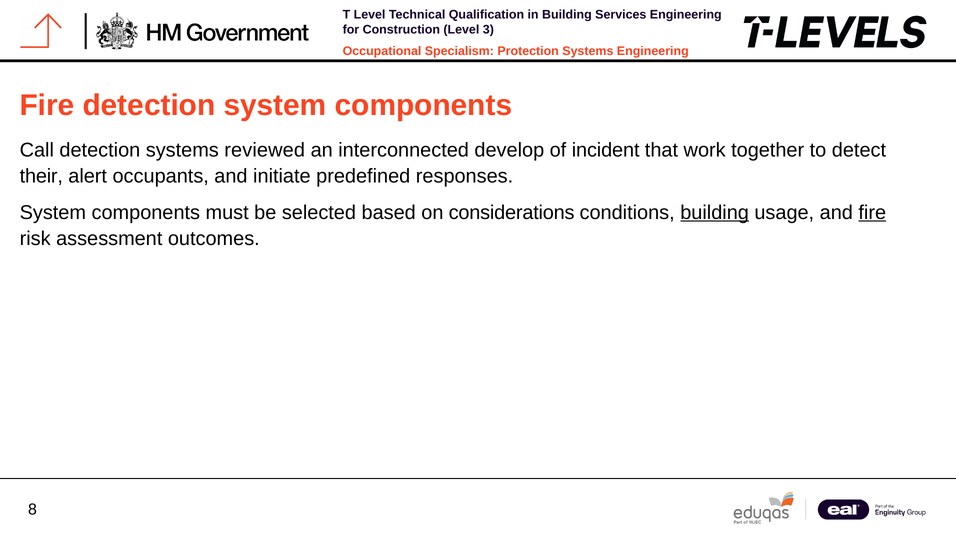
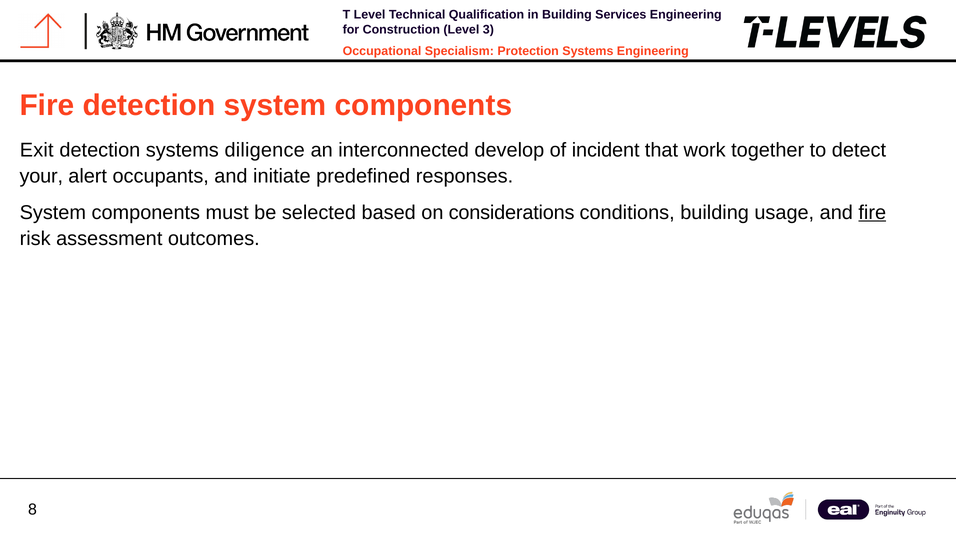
Call: Call -> Exit (37, 150)
reviewed: reviewed -> diligence (265, 150)
their: their -> your (41, 176)
building underline: present -> none (715, 212)
